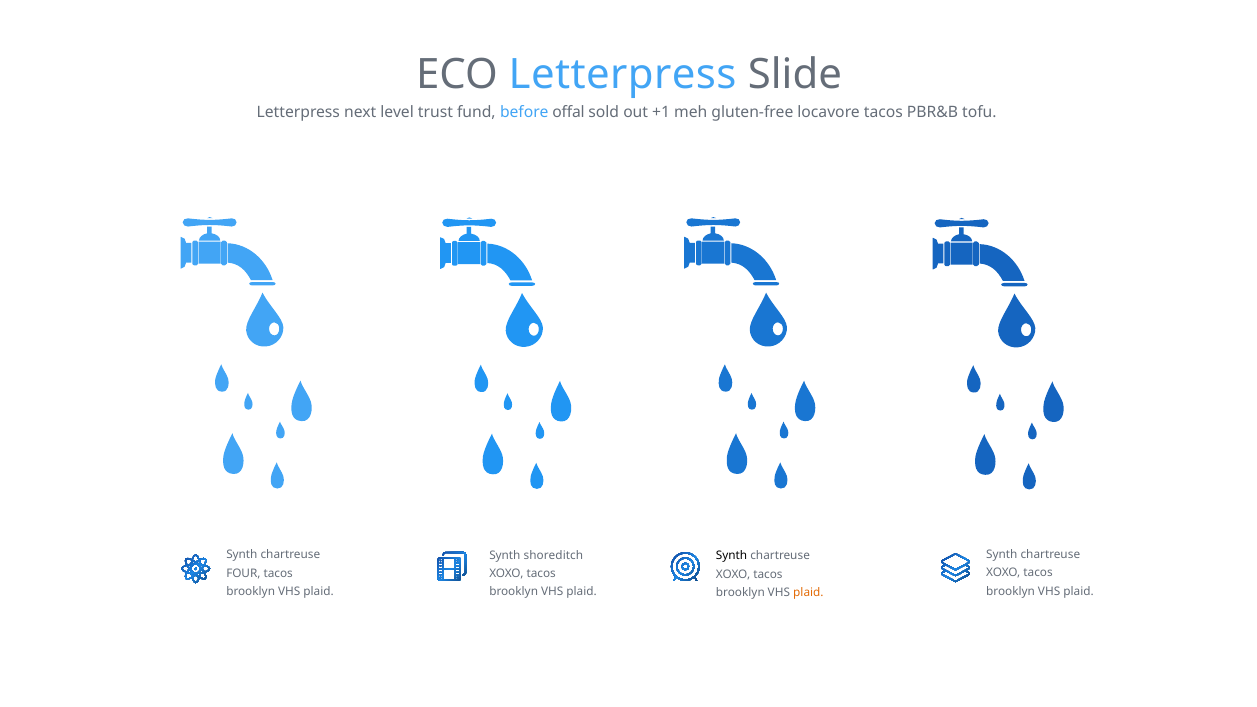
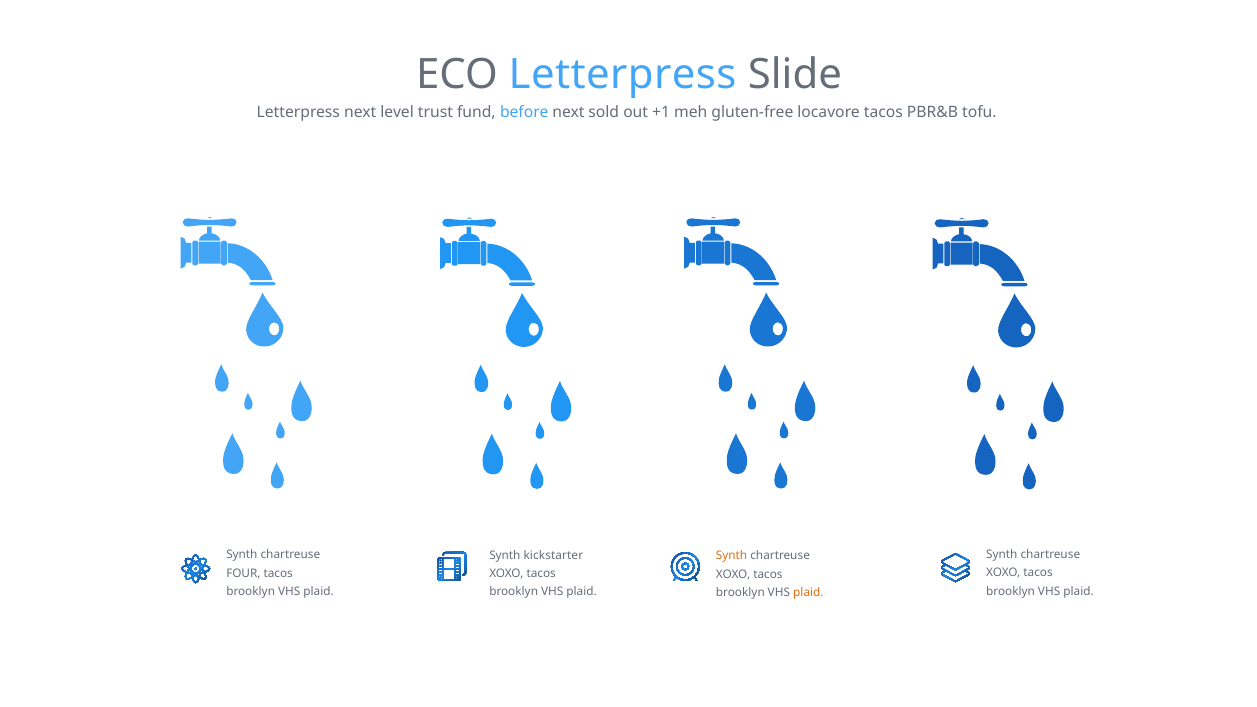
before offal: offal -> next (569, 112)
shoreditch: shoreditch -> kickstarter (553, 555)
Synth colour: black -> orange (732, 556)
